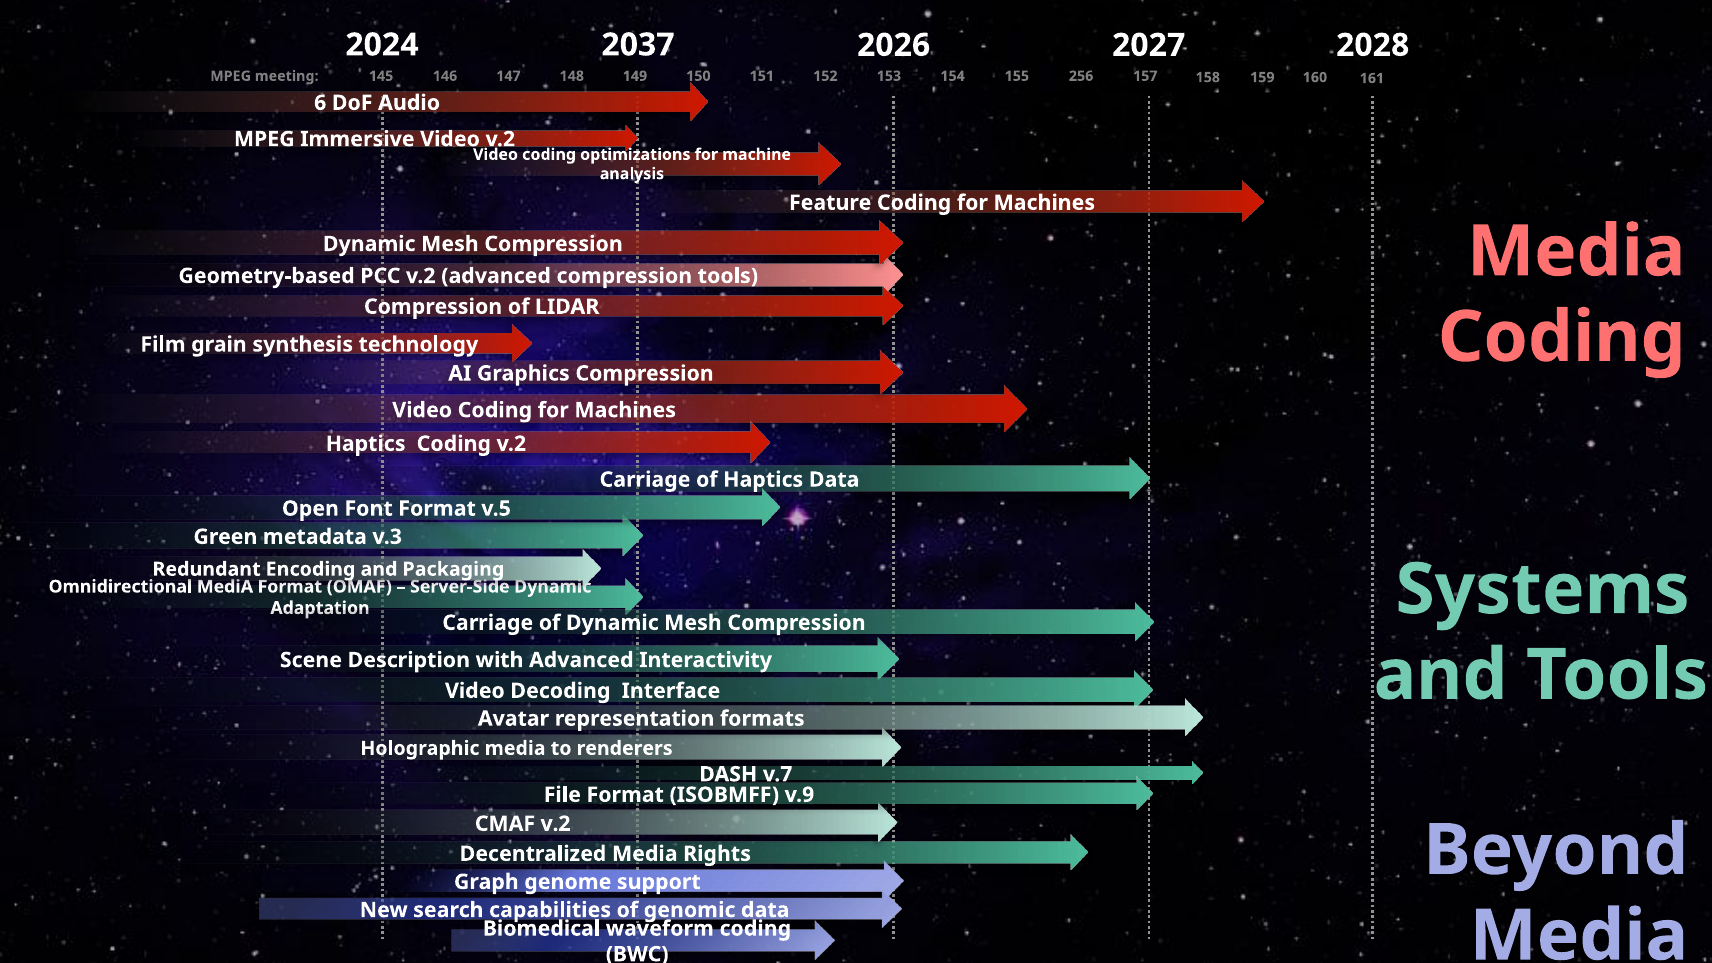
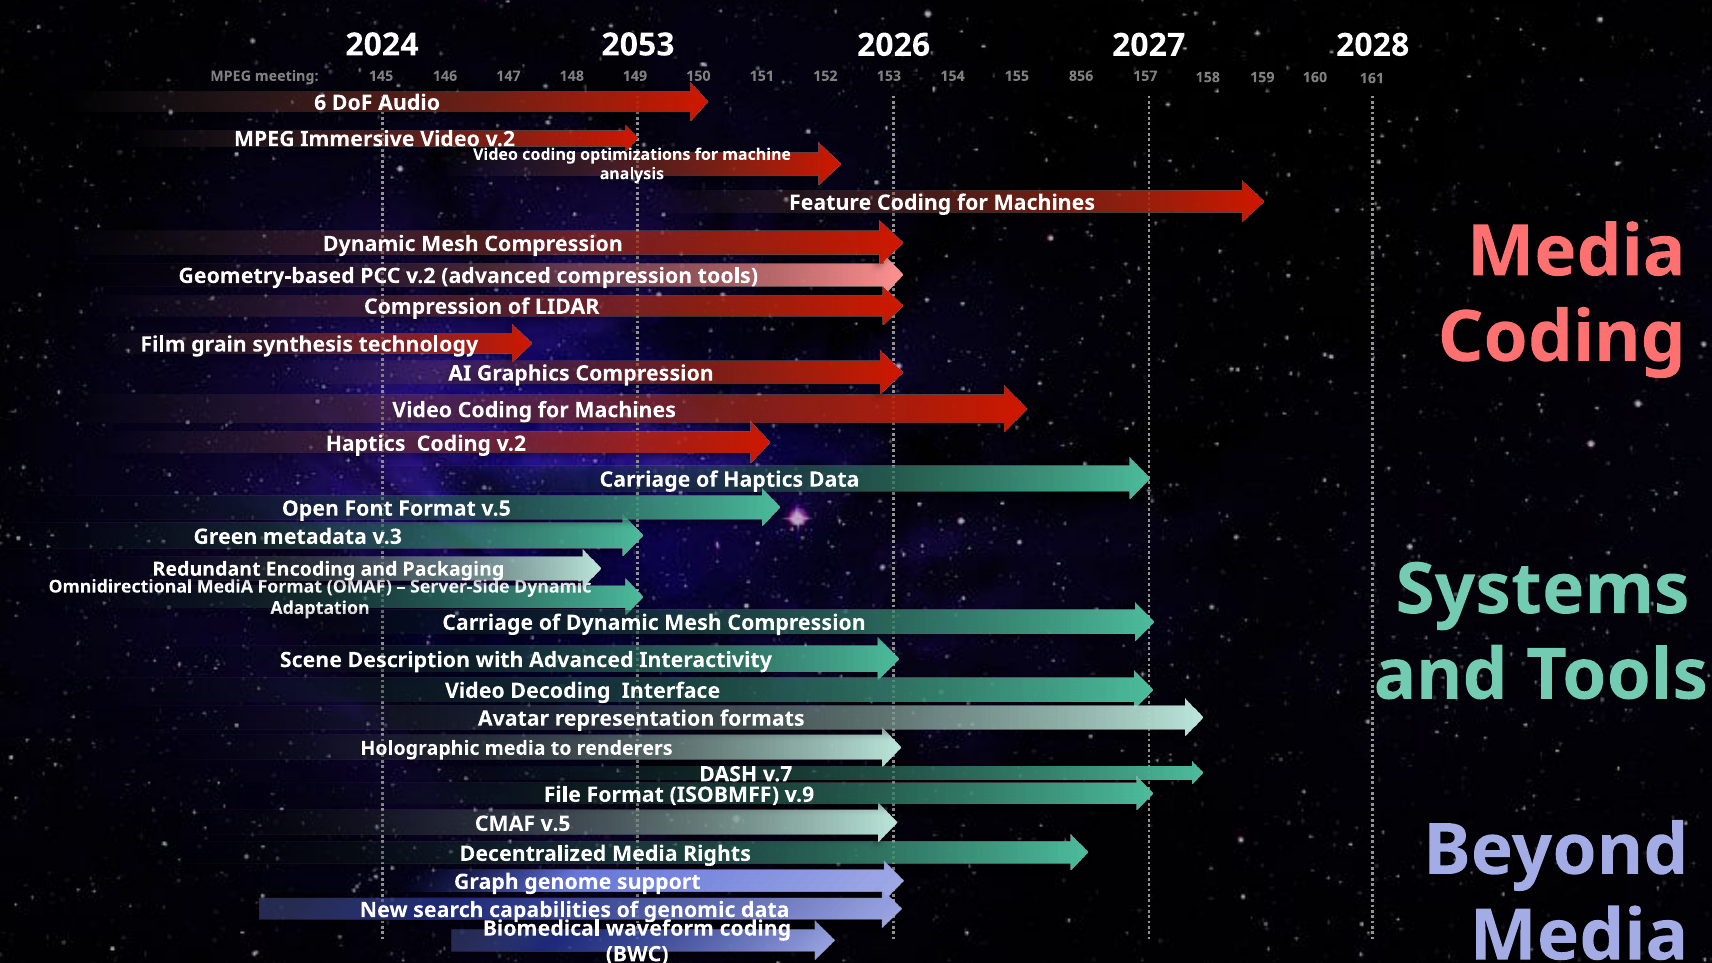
2037: 2037 -> 2053 (638, 45)
256: 256 -> 856 (1081, 76)
CMAF v.2: v.2 -> v.5 (556, 824)
